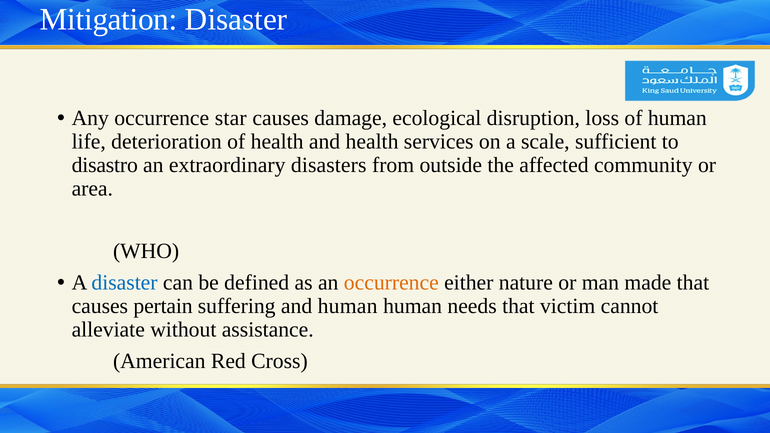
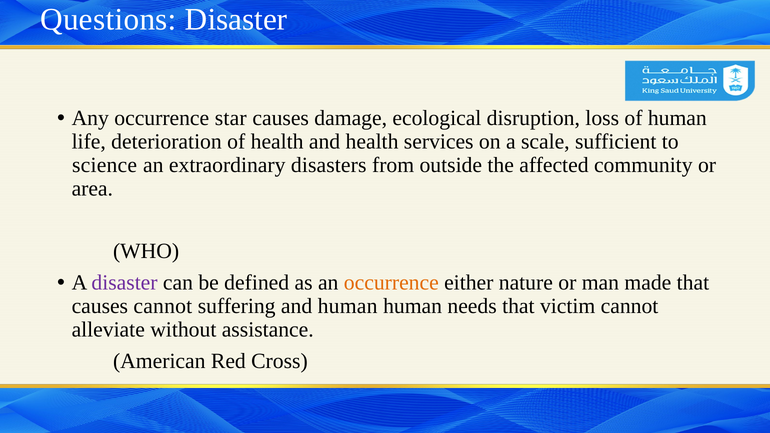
Mitigation: Mitigation -> Questions (108, 20)
disastro: disastro -> science (105, 165)
disaster colour: blue -> purple (125, 283)
causes pertain: pertain -> cannot (163, 306)
